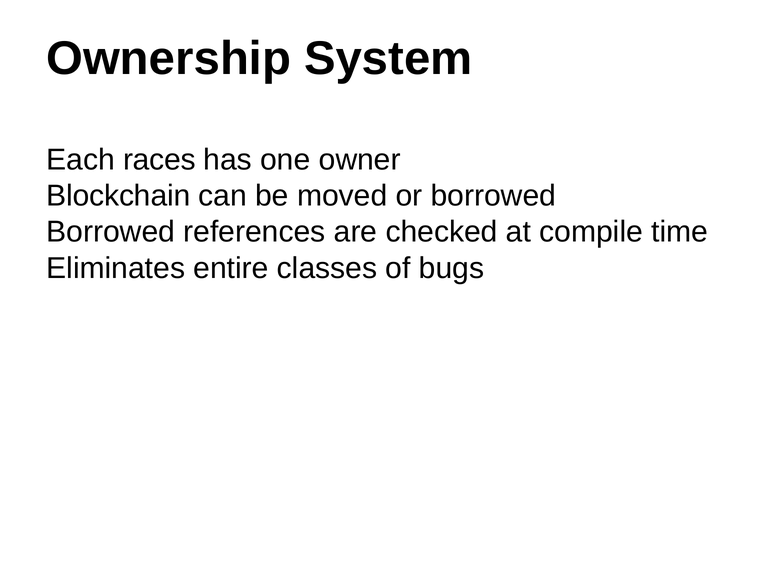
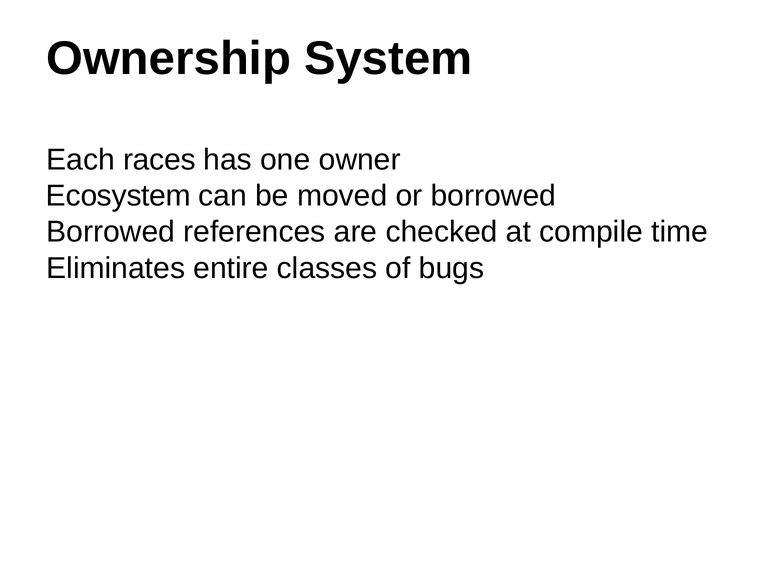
Blockchain: Blockchain -> Ecosystem (118, 196)
